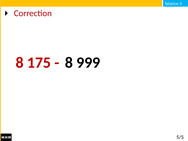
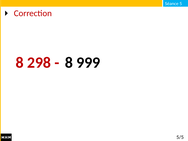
175: 175 -> 298 (39, 63)
